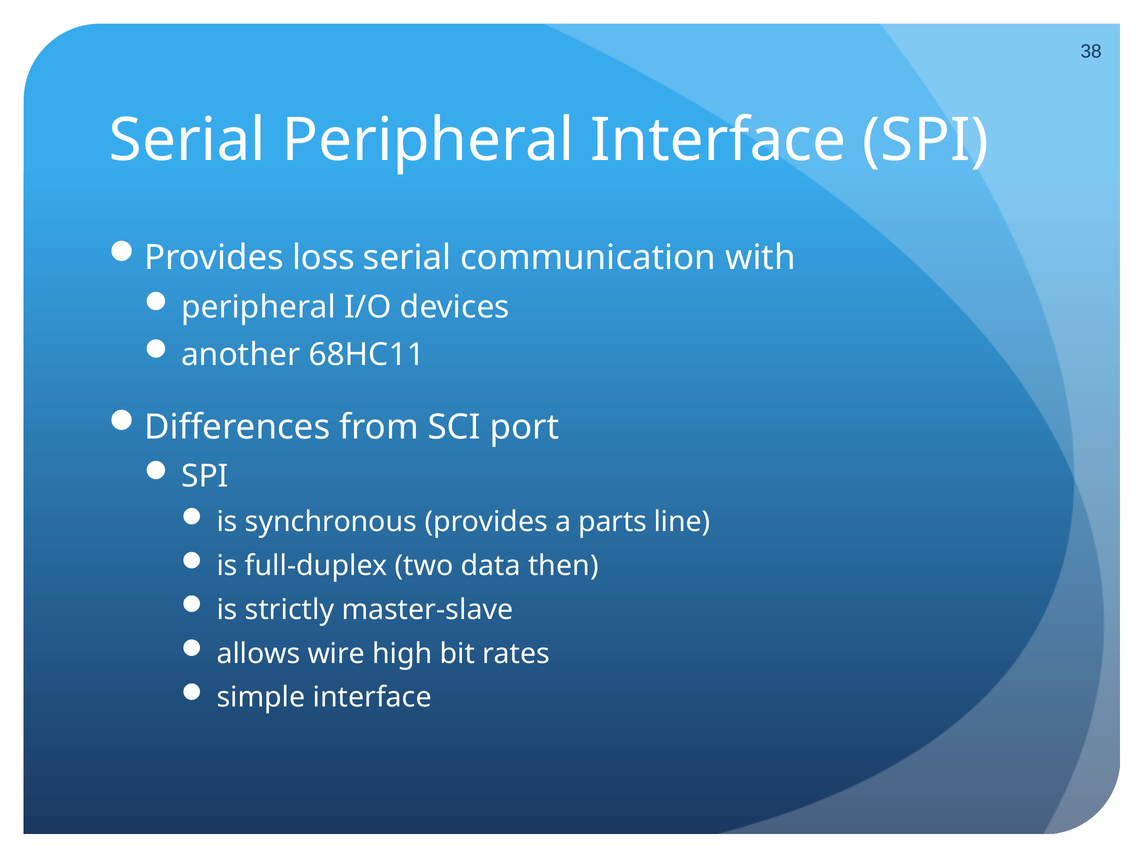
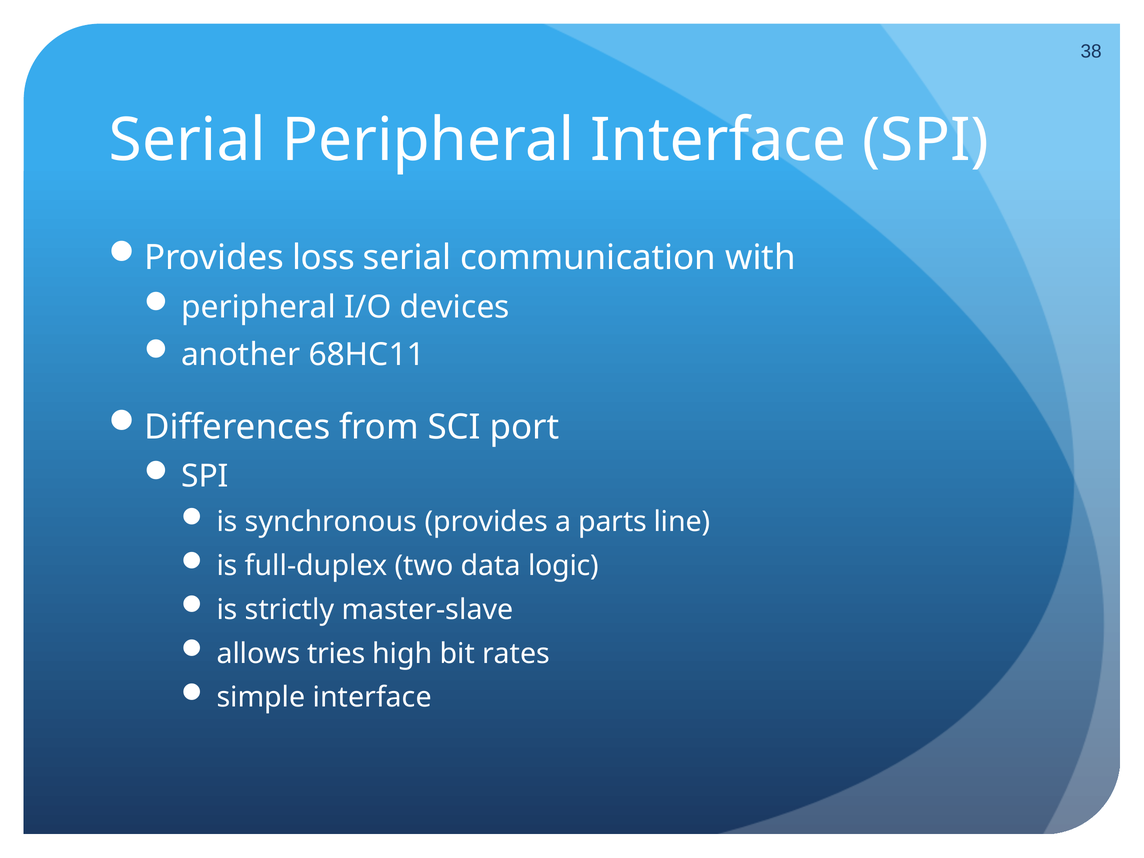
then: then -> logic (564, 566)
wire: wire -> tries (336, 654)
